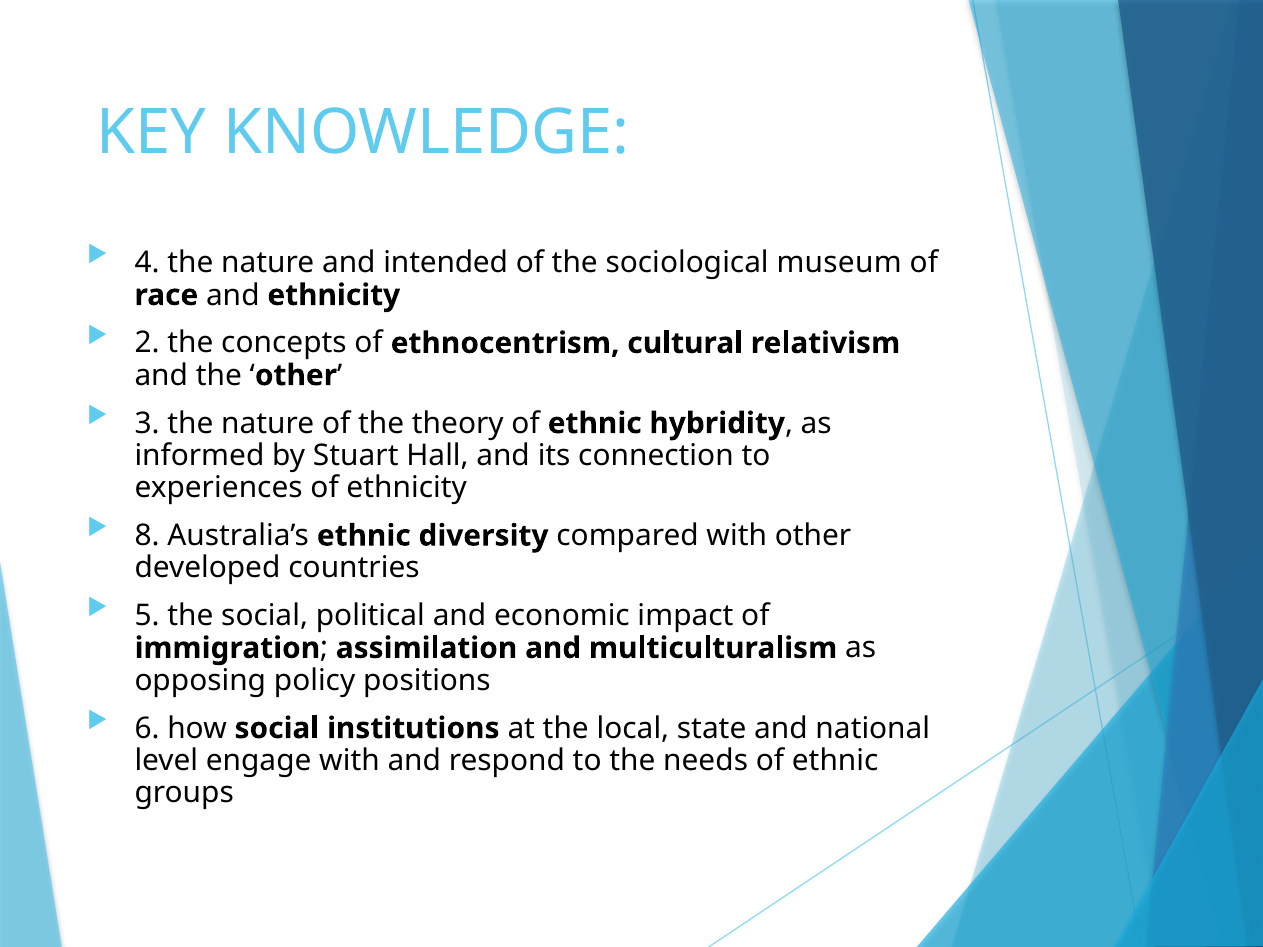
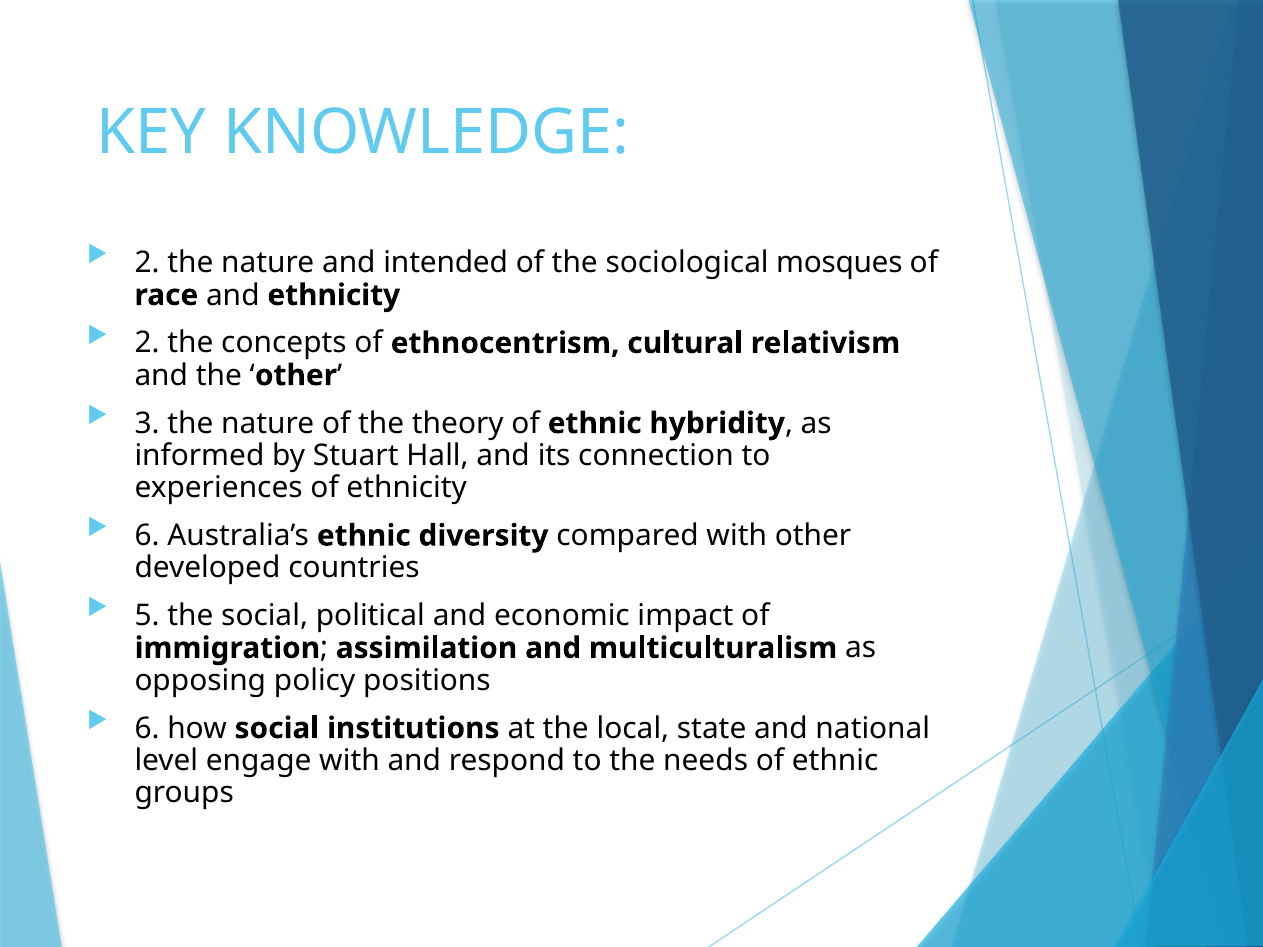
4: 4 -> 2 (147, 263)
museum: museum -> mosques (839, 263)
8: 8 -> 6 (147, 536)
